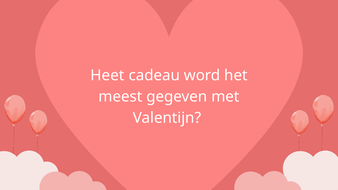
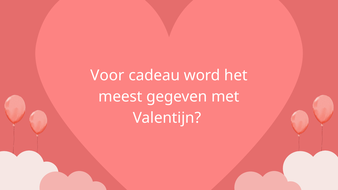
Heet: Heet -> Voor (107, 75)
